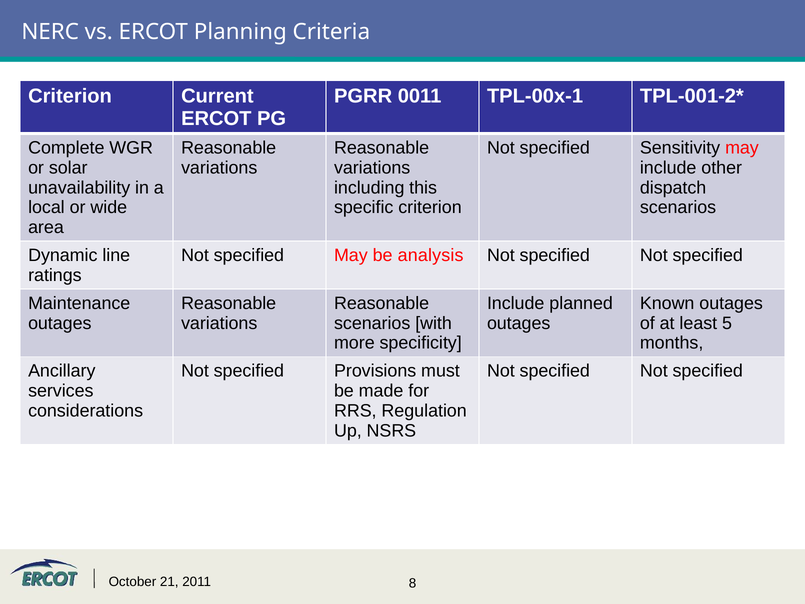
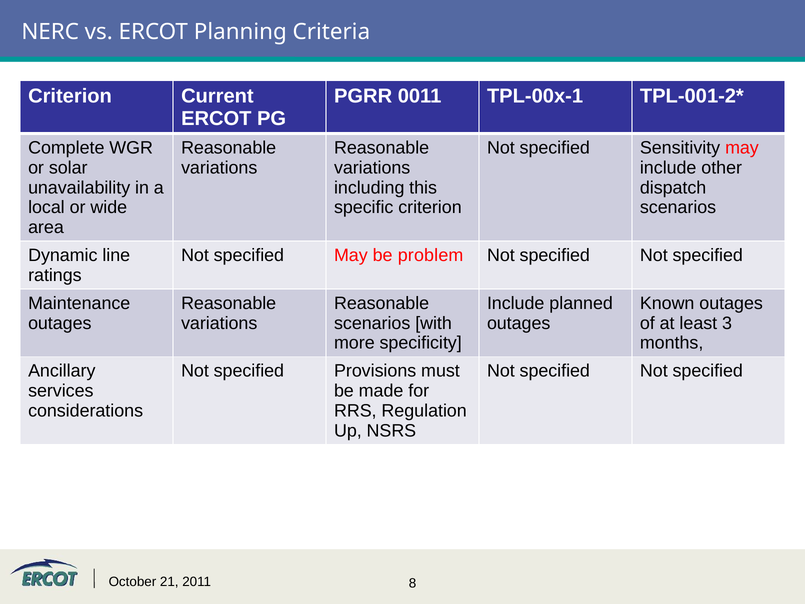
analysis: analysis -> problem (431, 255)
5: 5 -> 3 (727, 323)
